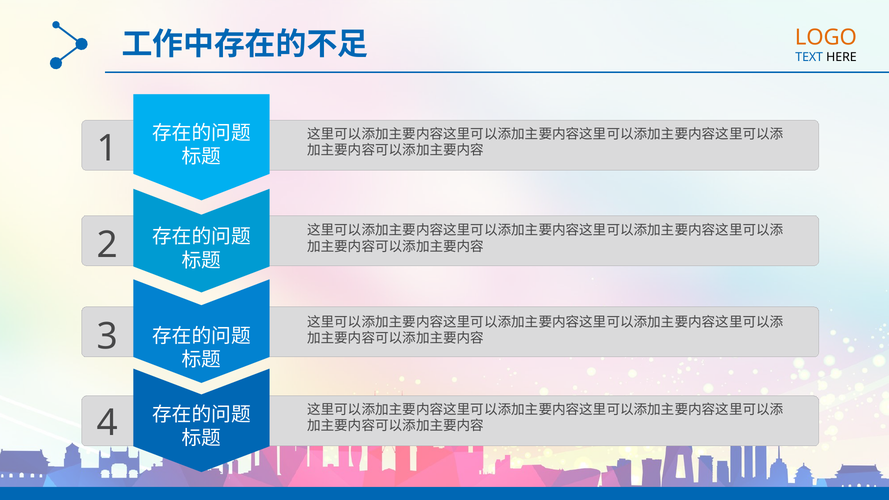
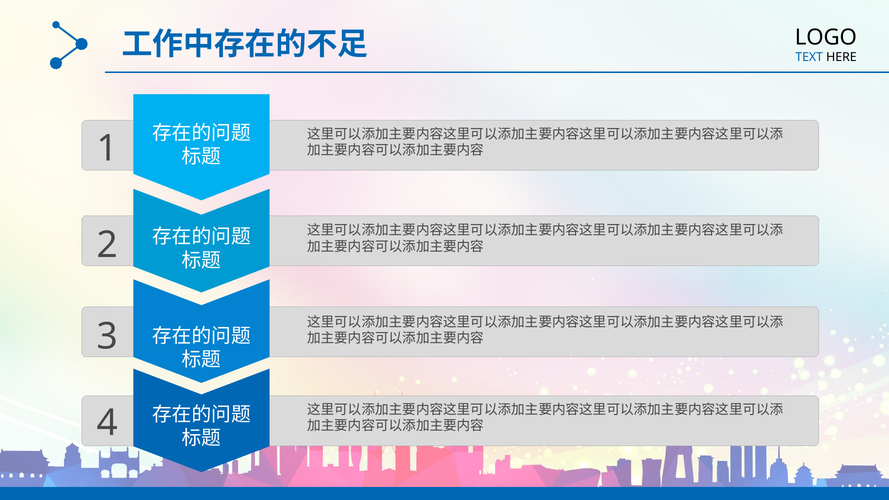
LOGO colour: orange -> black (826, 37)
